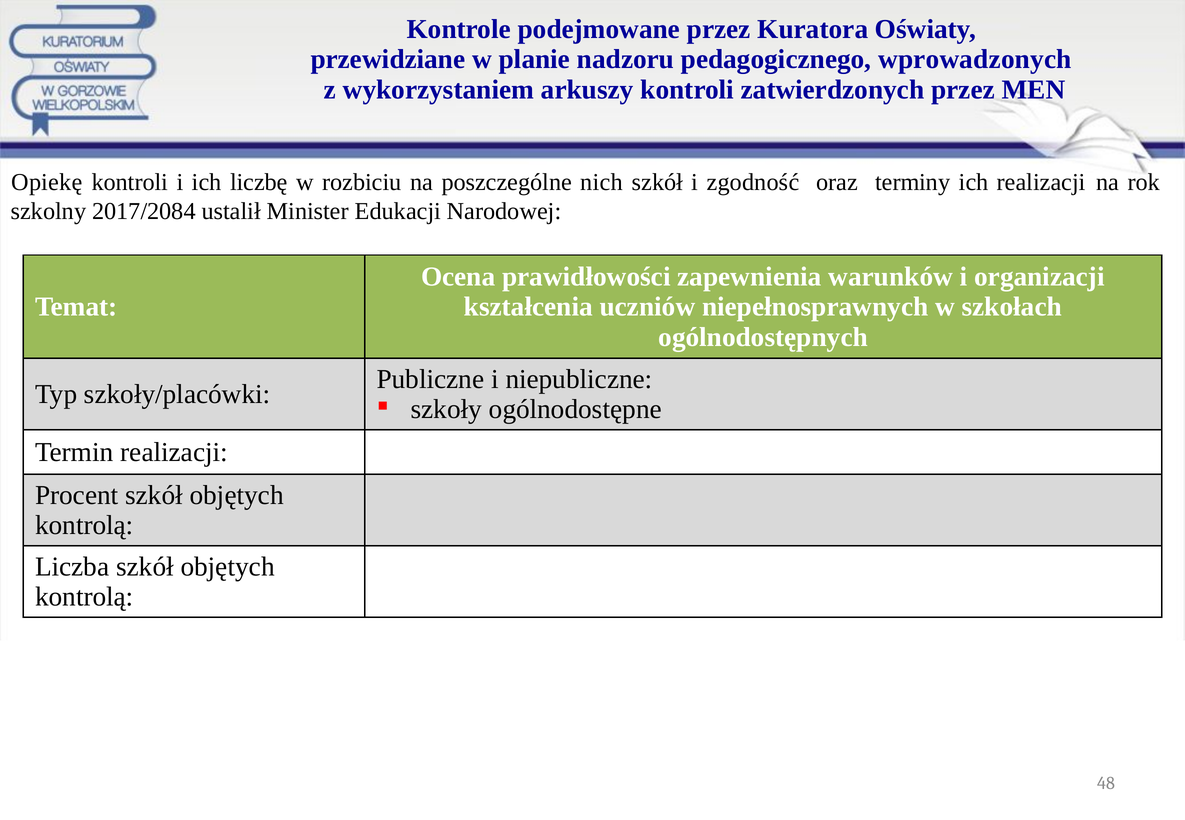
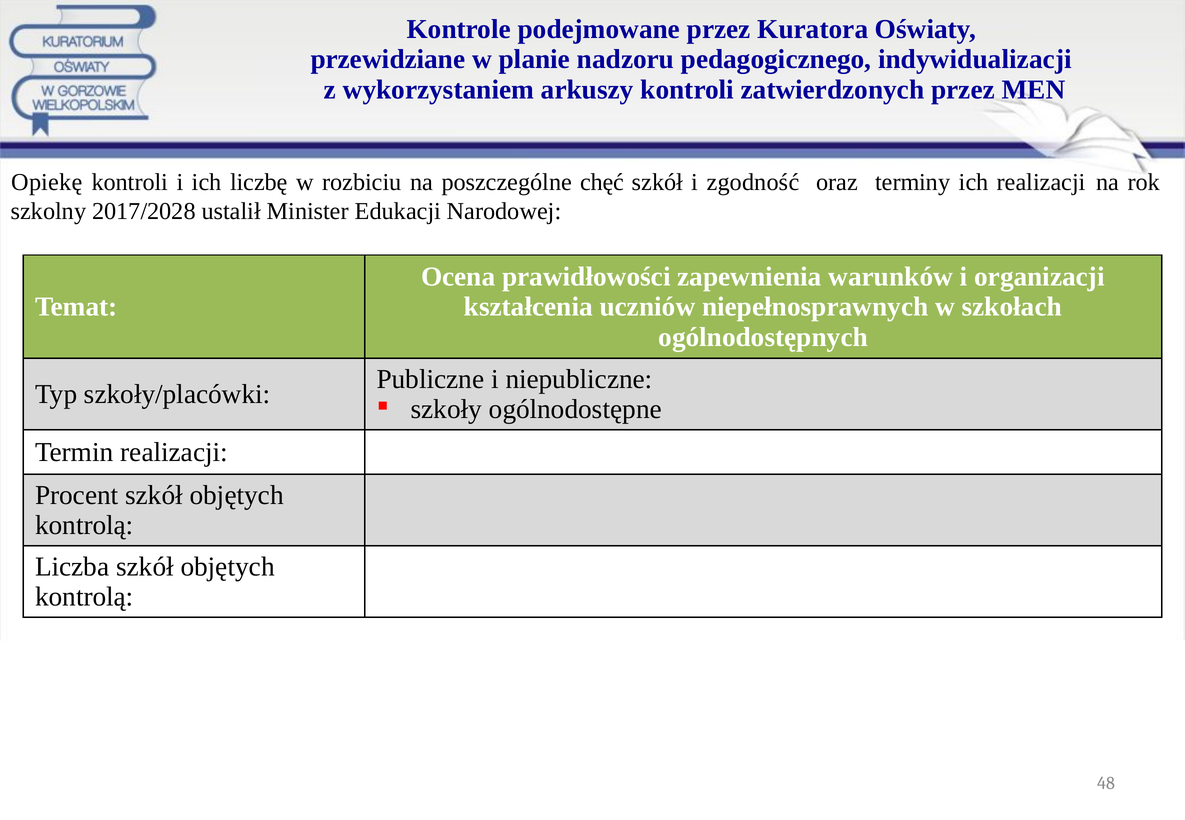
wprowadzonych: wprowadzonych -> indywidualizacji (975, 59)
nich: nich -> chęć (602, 182)
2017/2084: 2017/2084 -> 2017/2028 (144, 211)
